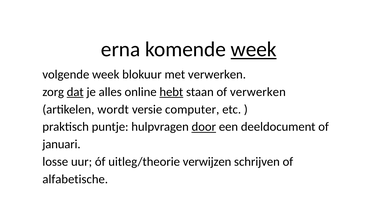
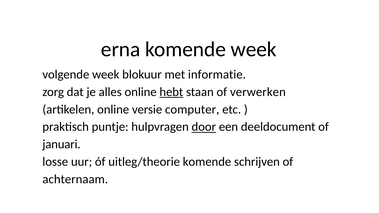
week underline: present -> none (254, 49)
met verwerken: verwerken -> informatie (217, 75)
dat underline: present -> none (75, 92)
artikelen wordt: wordt -> online (113, 110)
uitleg/theorie verwijzen: verwijzen -> komende (207, 162)
alfabetische: alfabetische -> achternaam (75, 179)
